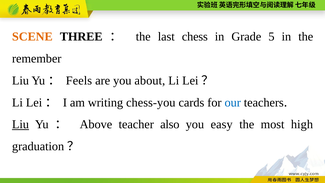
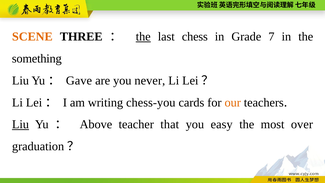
the underline: none -> present (143, 37)
5: 5 -> 7 (271, 37)
remember: remember -> something (37, 59)
Feels: Feels -> Gave (79, 80)
about: about -> never (150, 80)
our colour: blue -> orange (233, 102)
also: also -> that (170, 124)
high: high -> over (302, 124)
